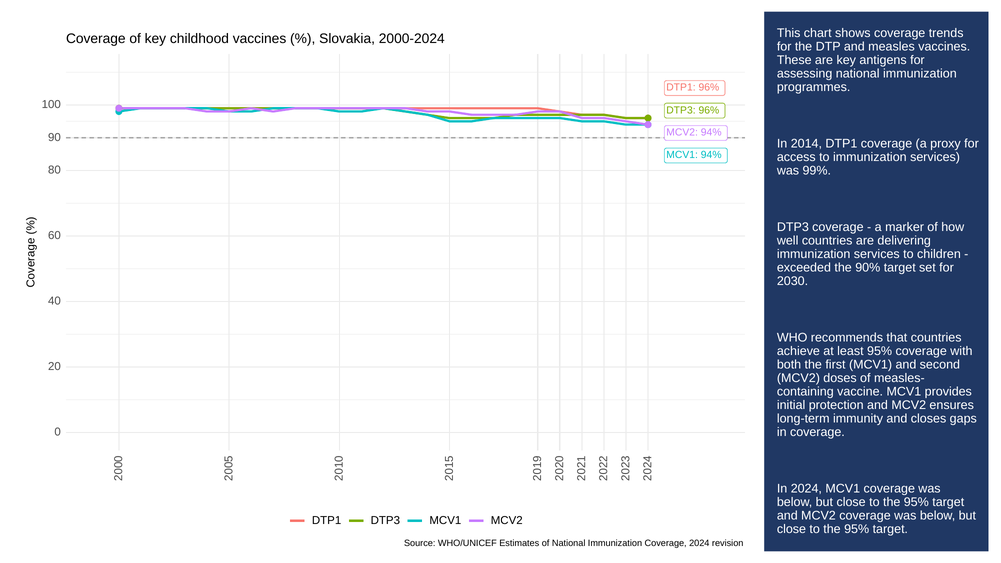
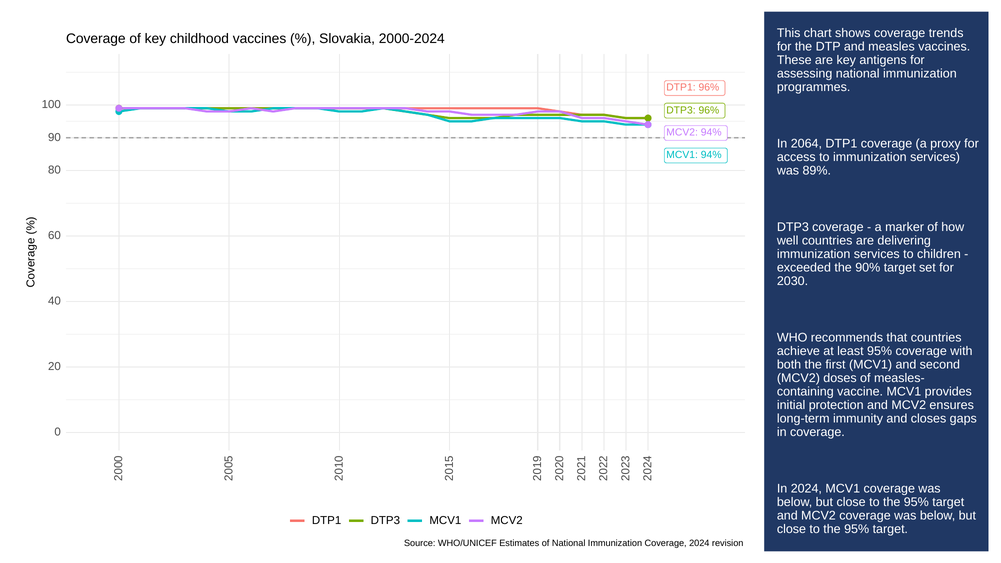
2014: 2014 -> 2064 (806, 144)
99%: 99% -> 89% (817, 171)
